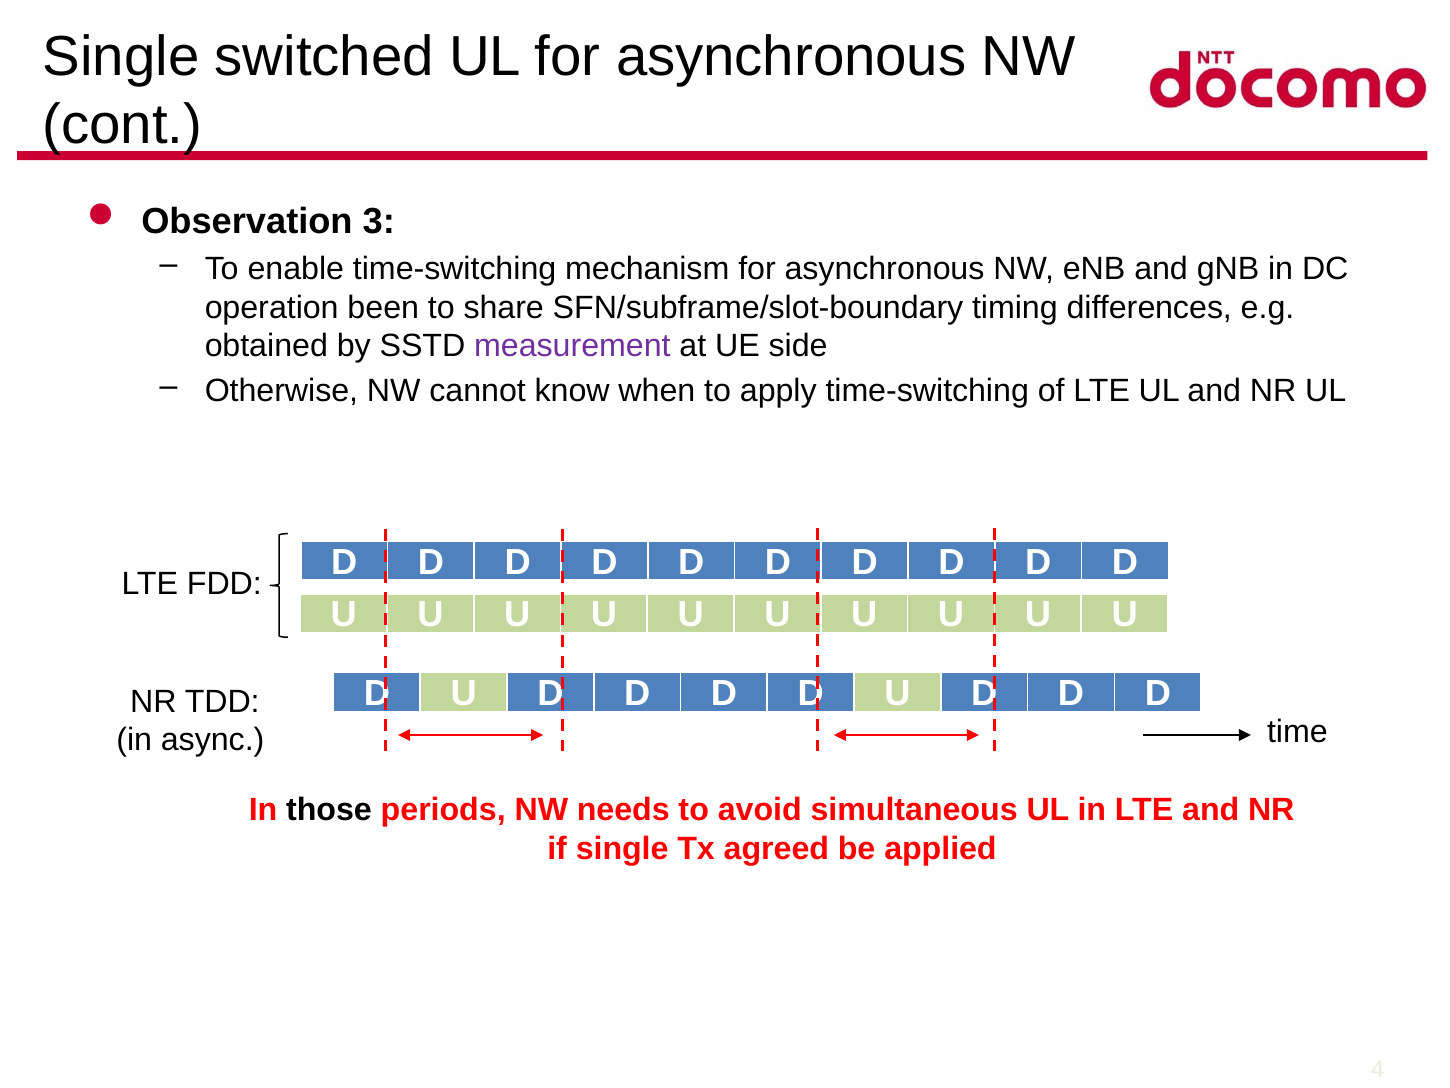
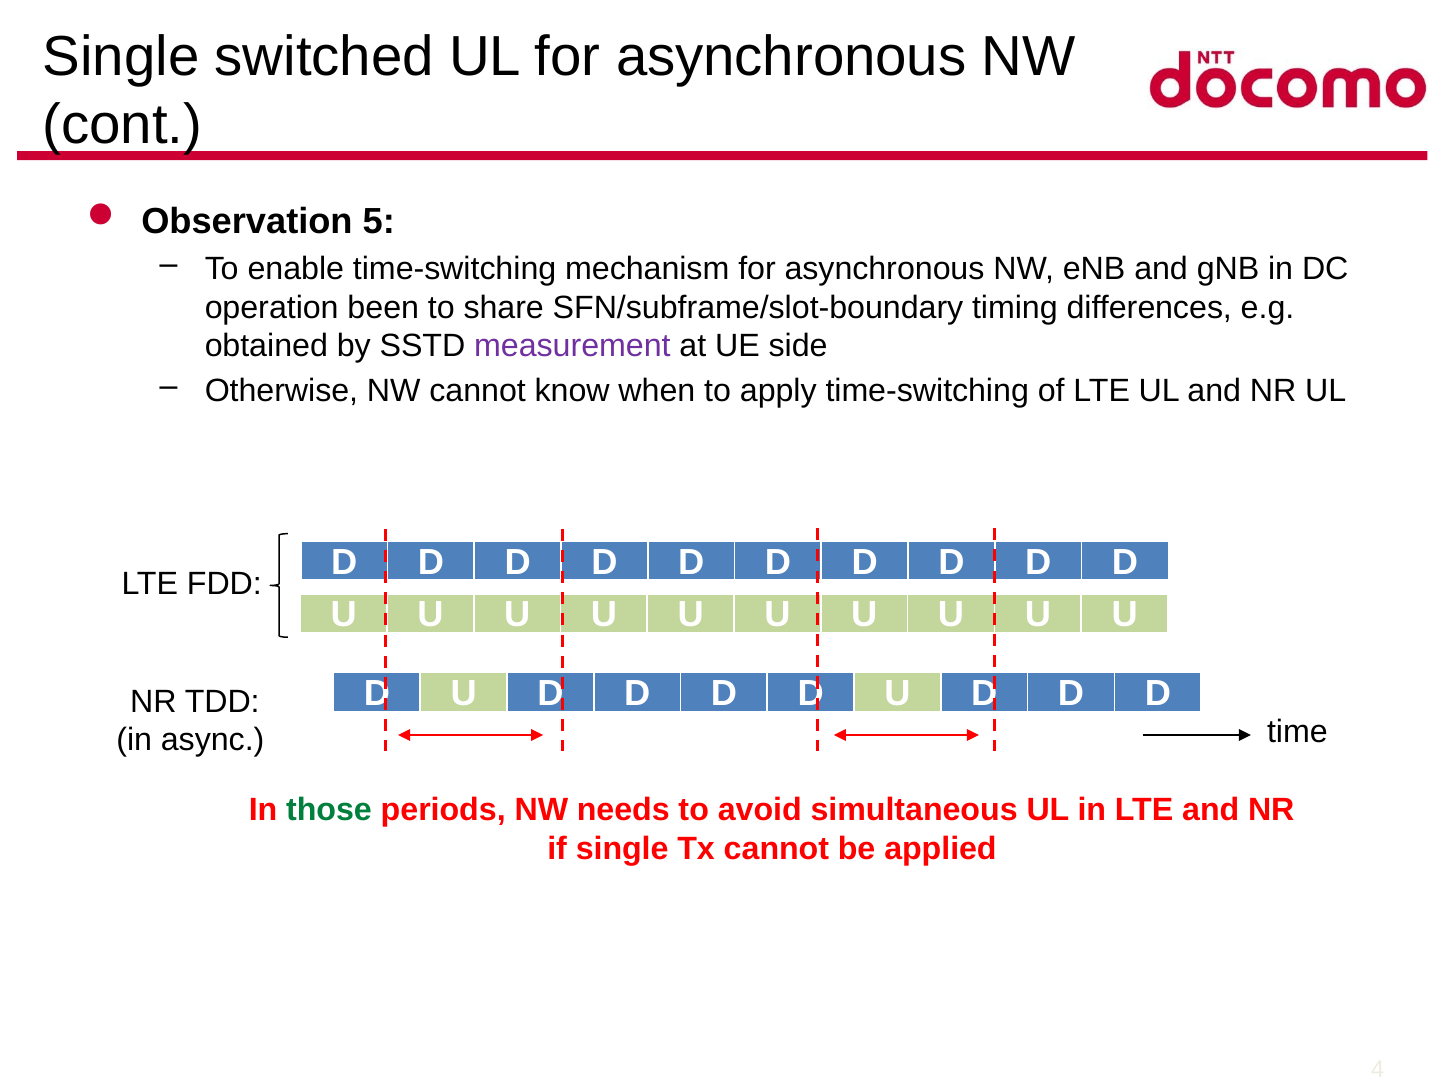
3: 3 -> 5 (379, 221)
those colour: black -> green (329, 810)
Tx agreed: agreed -> cannot (776, 848)
